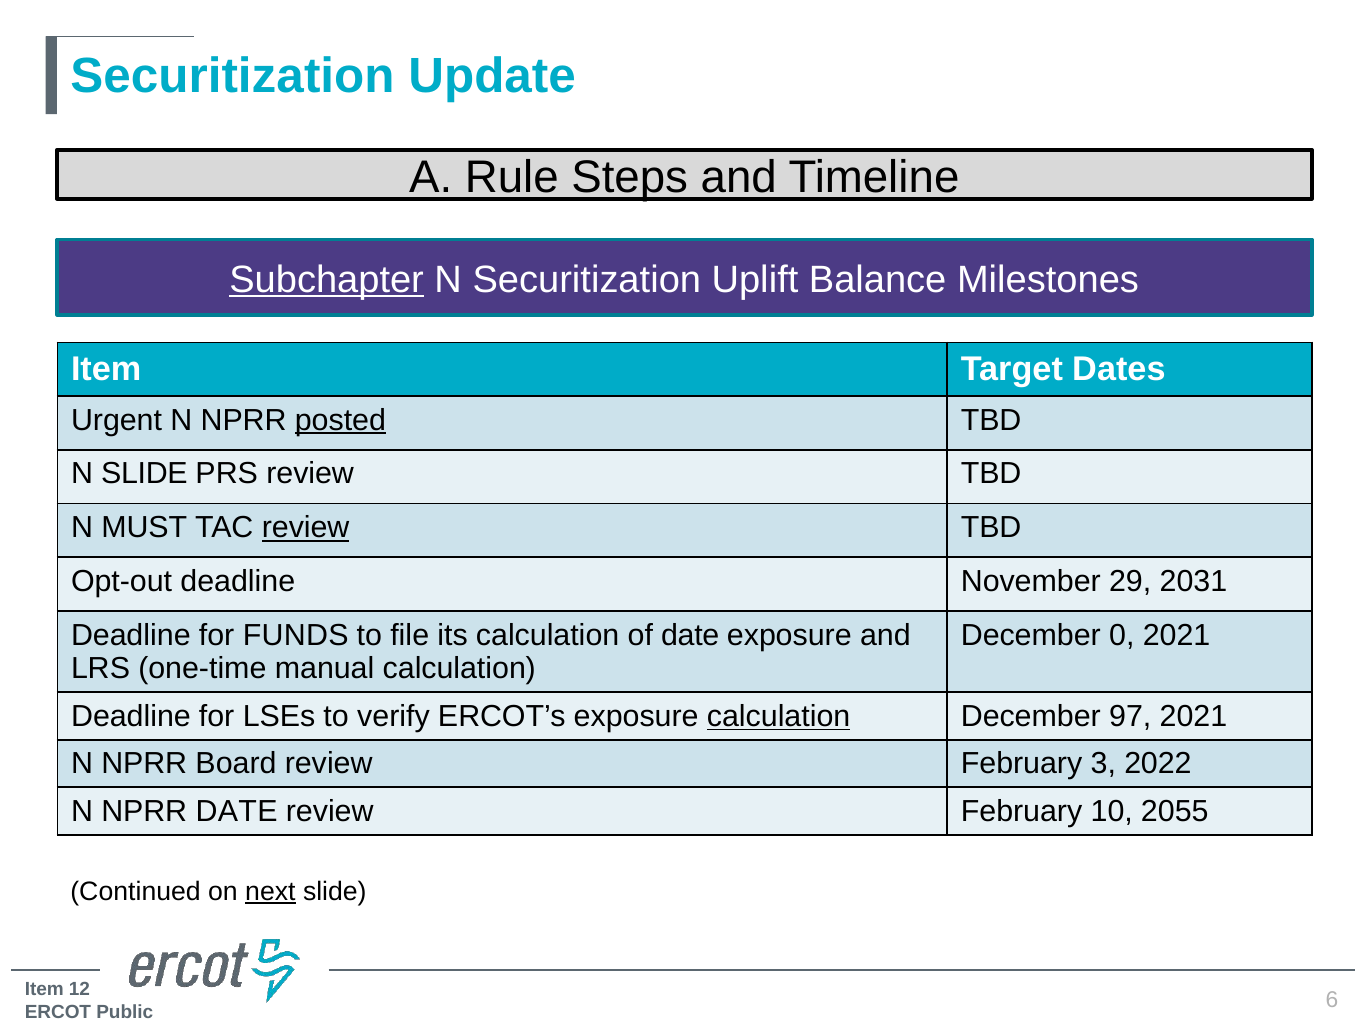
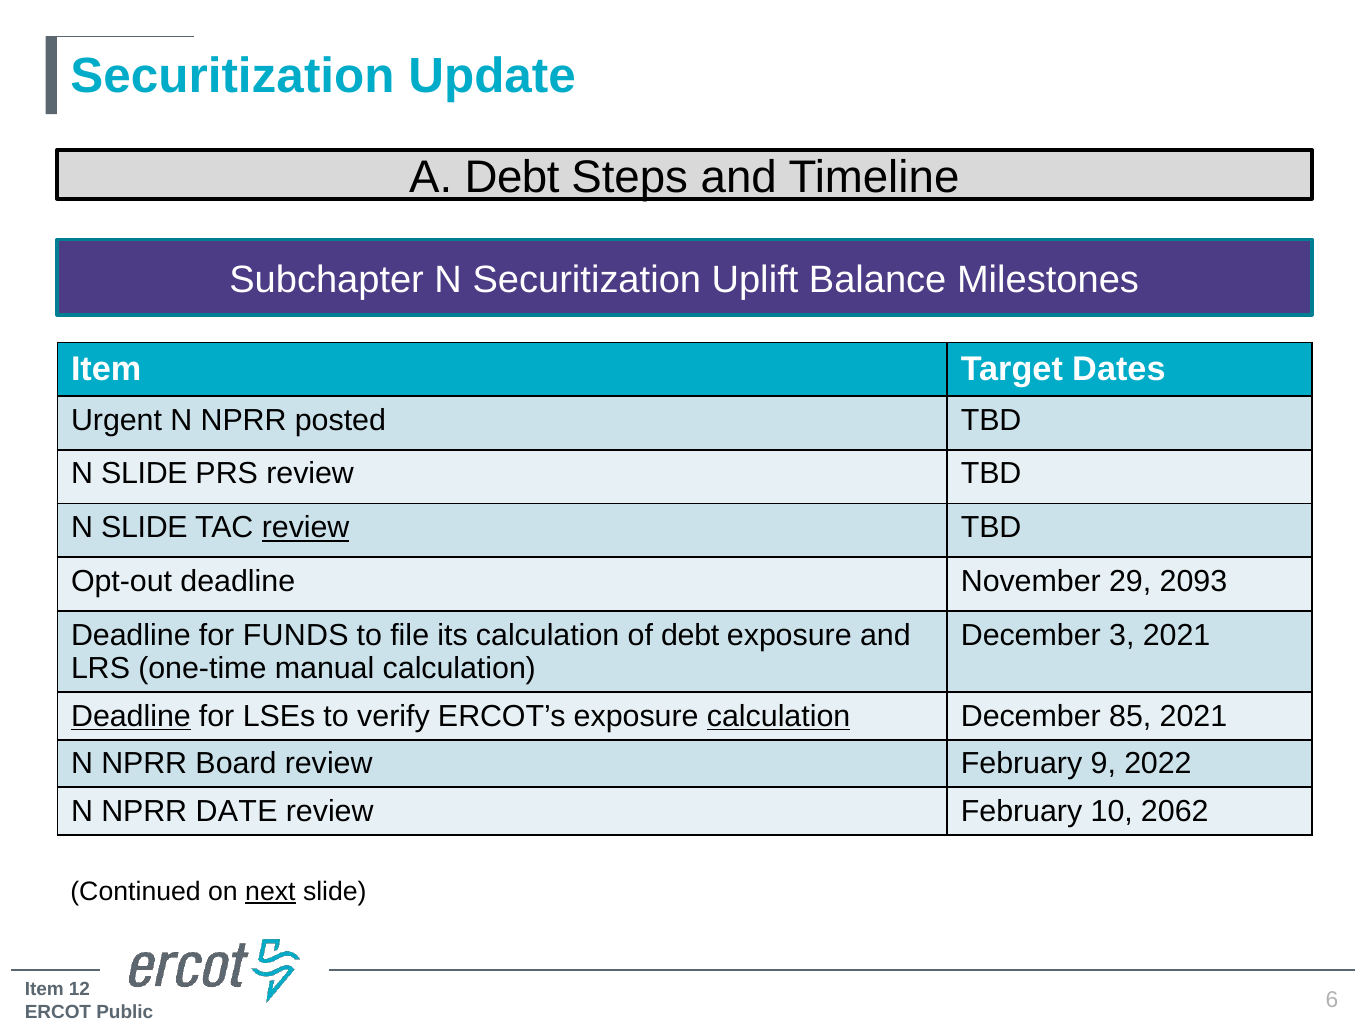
A Rule: Rule -> Debt (512, 177)
Subchapter underline: present -> none (327, 280)
posted underline: present -> none (340, 420)
MUST: MUST -> SLIDE (144, 527)
2031: 2031 -> 2093 (1193, 581)
of date: date -> debt (690, 635)
0: 0 -> 3 (1122, 635)
Deadline underline: none -> present (131, 716)
97: 97 -> 85 (1130, 716)
3: 3 -> 9 (1103, 764)
2055: 2055 -> 2062 (1175, 811)
